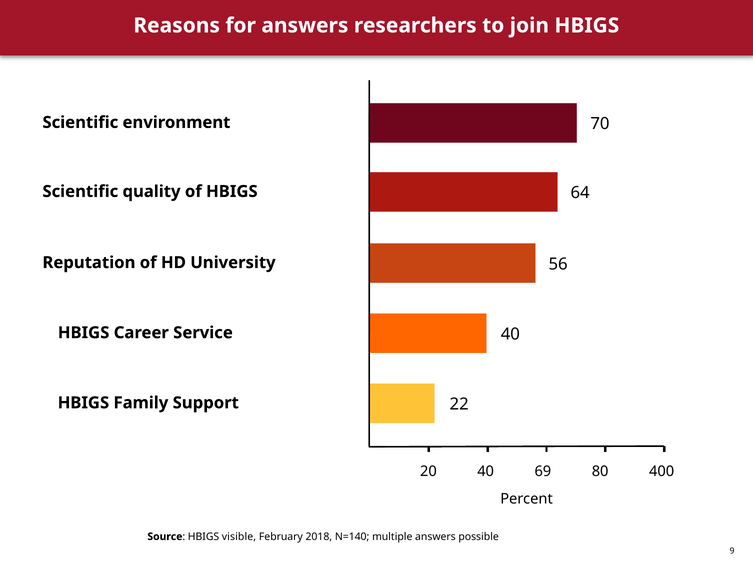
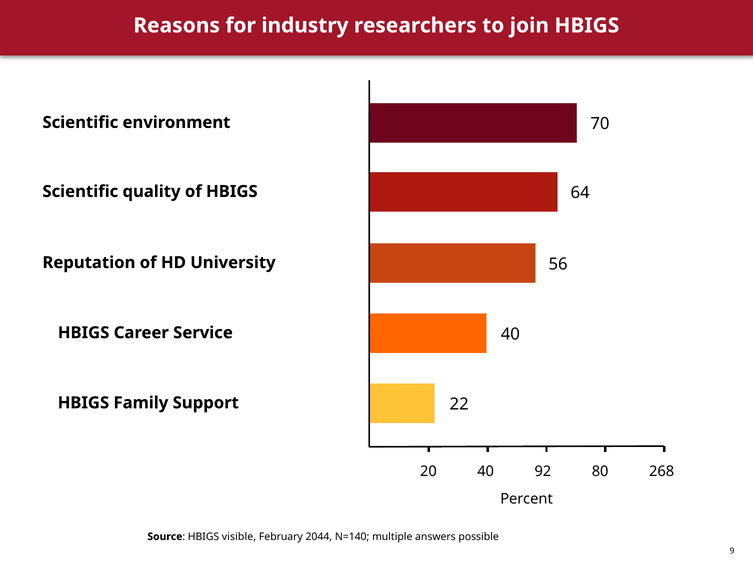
for answers: answers -> industry (305, 26)
69: 69 -> 92 (543, 471)
400: 400 -> 268 (662, 471)
2018: 2018 -> 2044 (319, 536)
